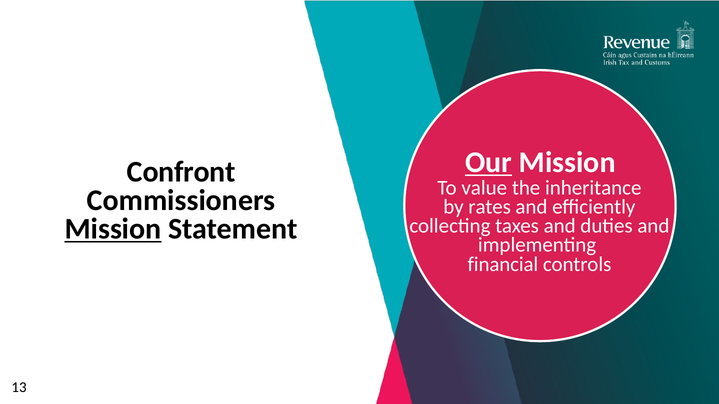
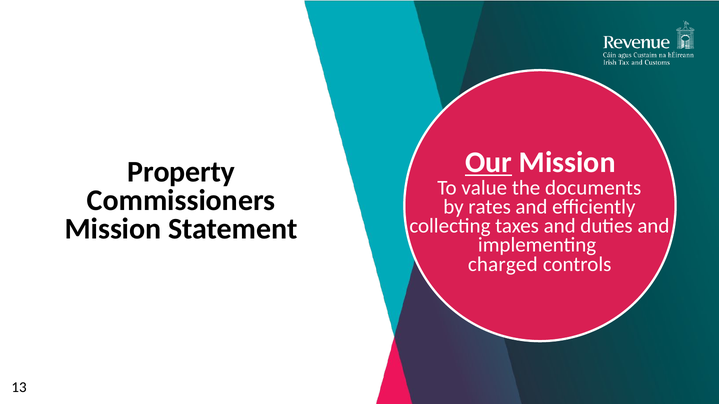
Confront: Confront -> Property (181, 172)
inheritance: inheritance -> documents (593, 188)
Mission underline: present -> none (113, 229)
financial: financial -> charged (503, 265)
